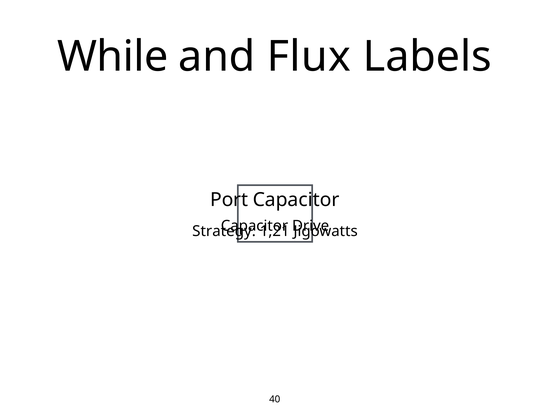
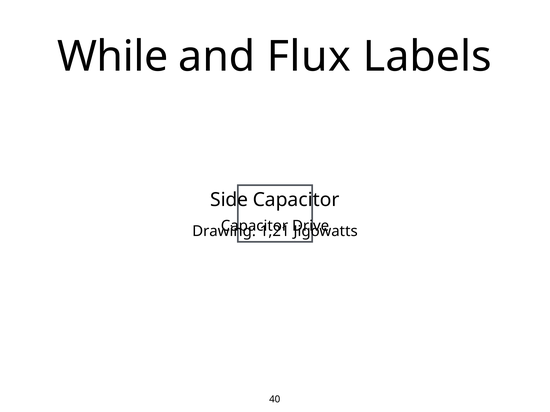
Port: Port -> Side (229, 200)
Strategy: Strategy -> Drawing (224, 232)
